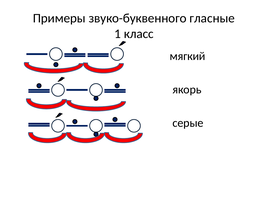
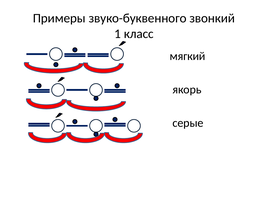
гласные: гласные -> звонкий (212, 18)
